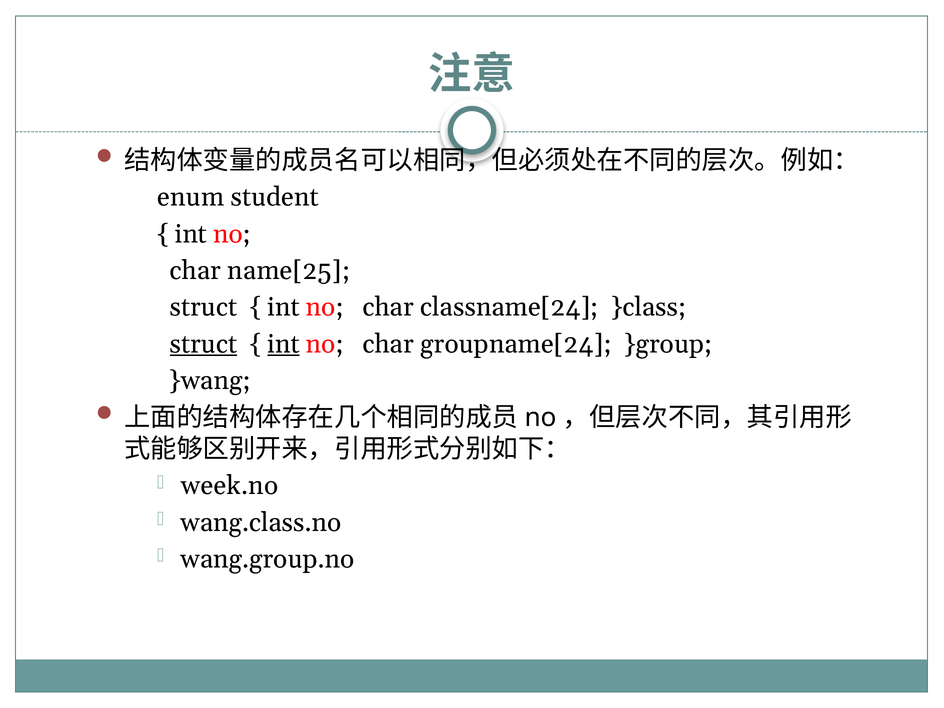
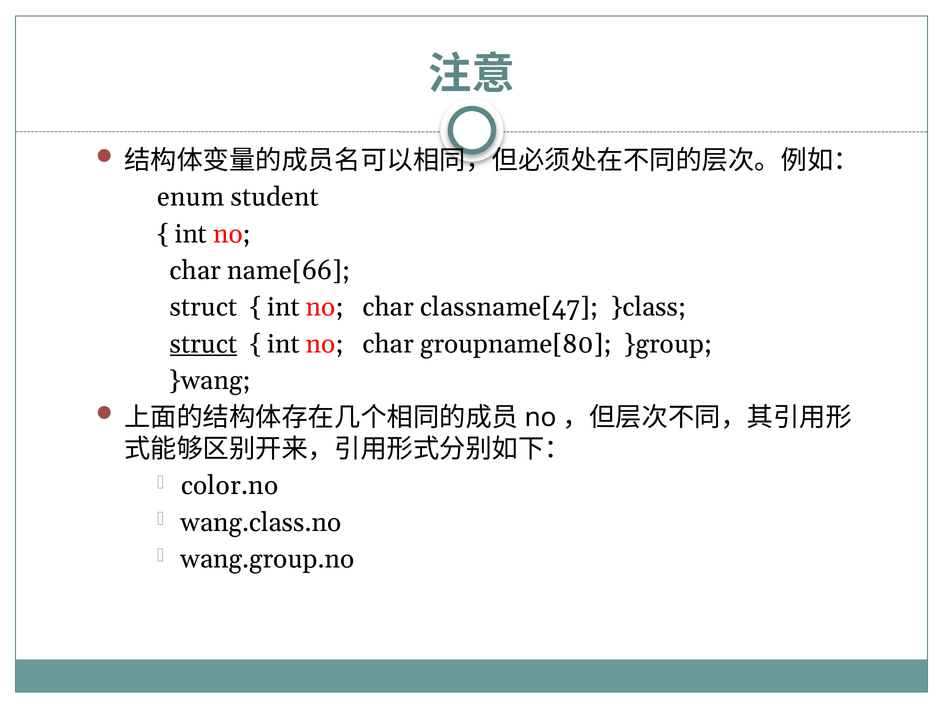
name[25: name[25 -> name[66 (289, 271)
classname[24: classname[24 -> classname[47 (509, 307)
int underline: present -> none (283, 344)
groupname[24: groupname[24 -> groupname[80 (516, 344)
week.no: week.no -> color.no (230, 486)
